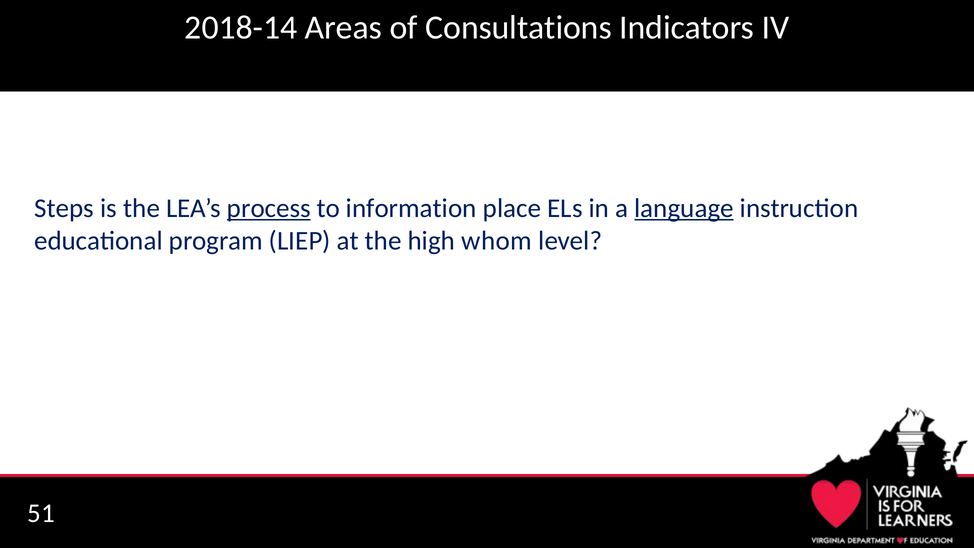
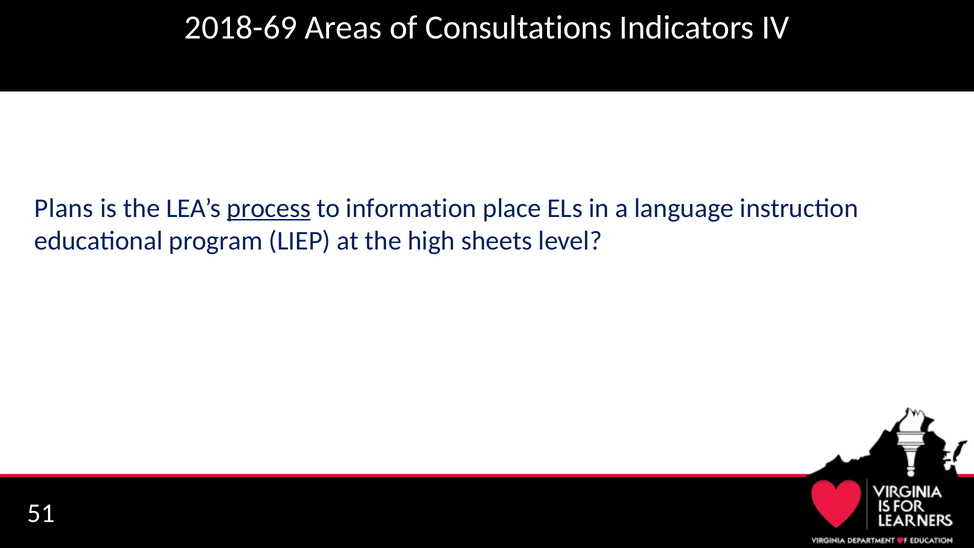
2018-14: 2018-14 -> 2018-69 (241, 28)
Steps: Steps -> Plans (64, 208)
language underline: present -> none (684, 208)
whom: whom -> sheets (497, 241)
